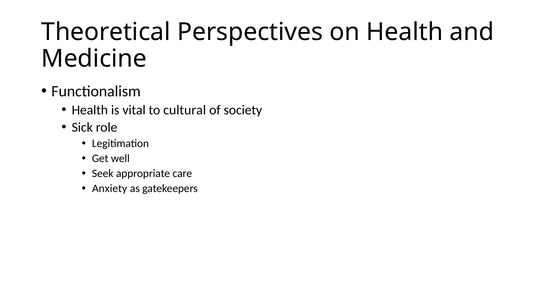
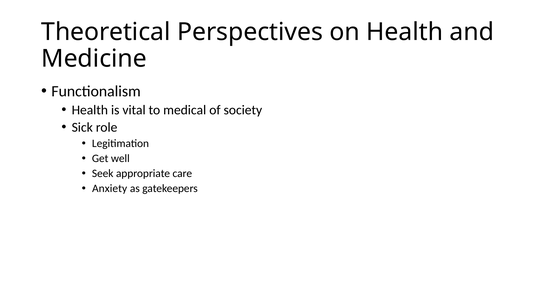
cultural: cultural -> medical (185, 110)
